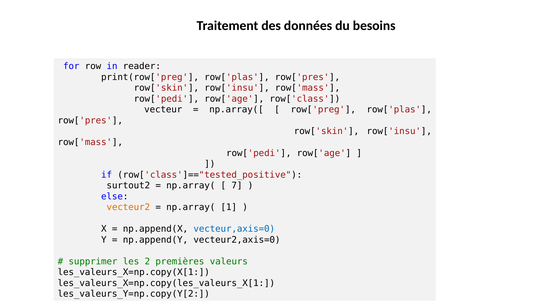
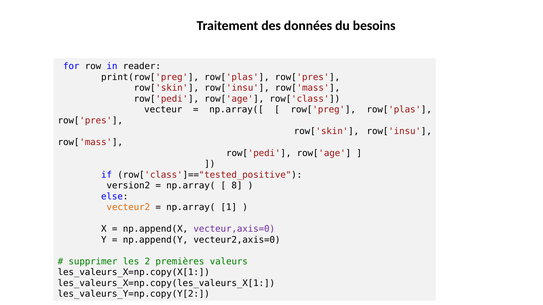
surtout2: surtout2 -> version2 (128, 186)
7: 7 -> 8 (237, 186)
vecteur,axis=0 colour: blue -> purple (234, 229)
